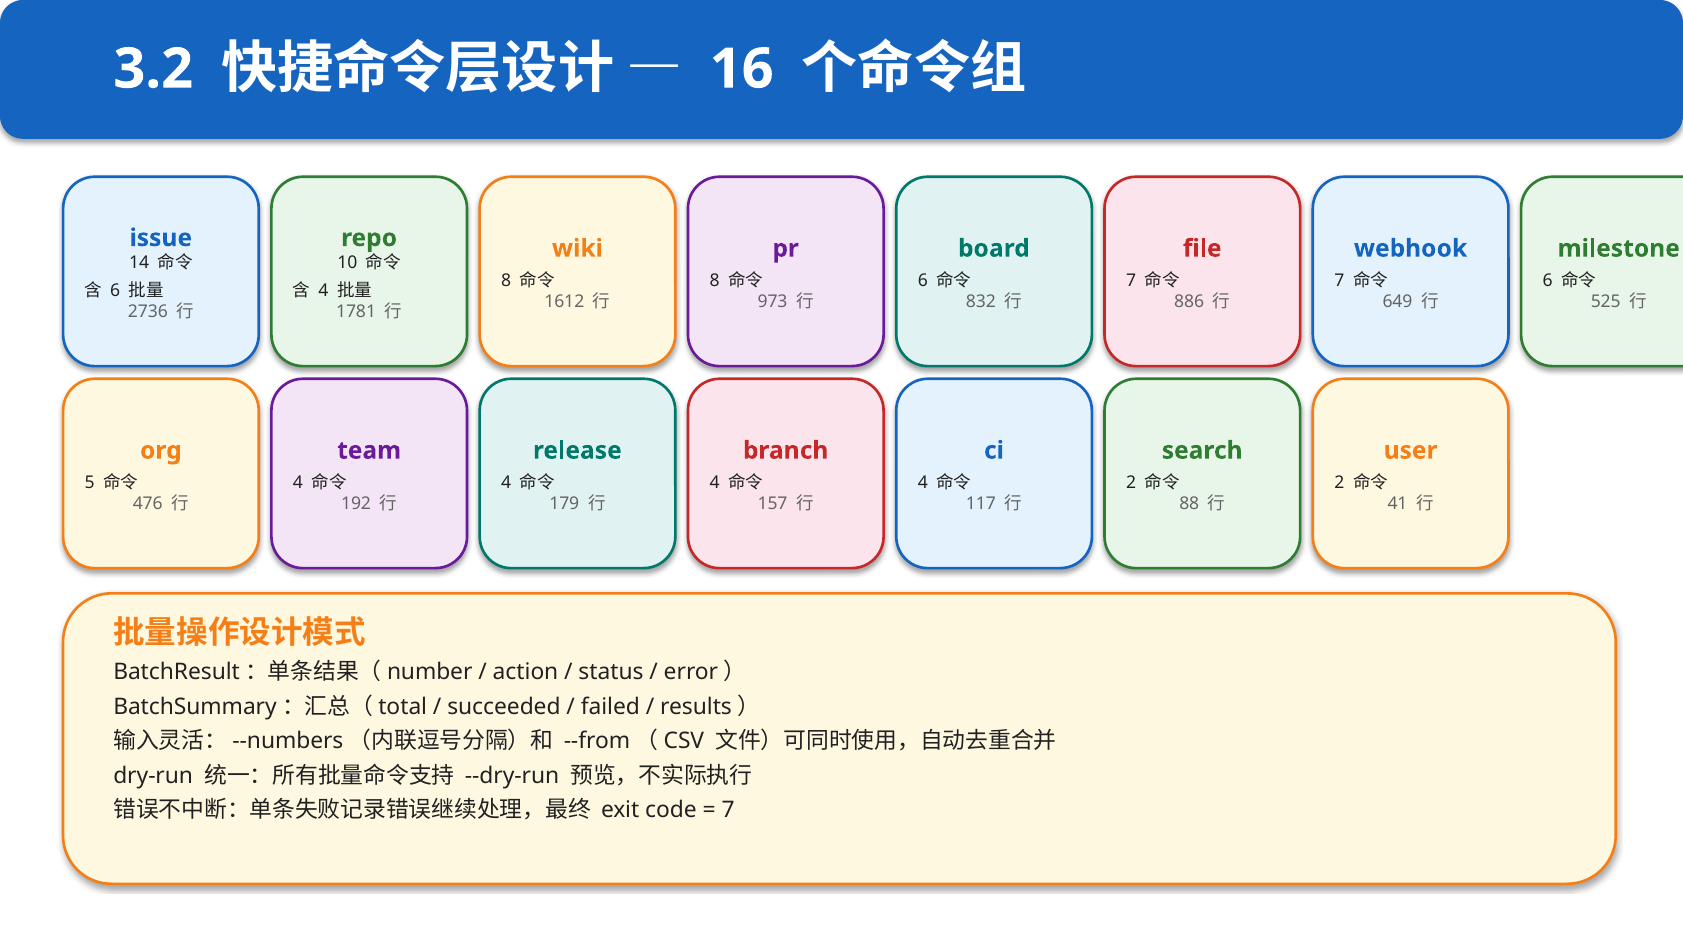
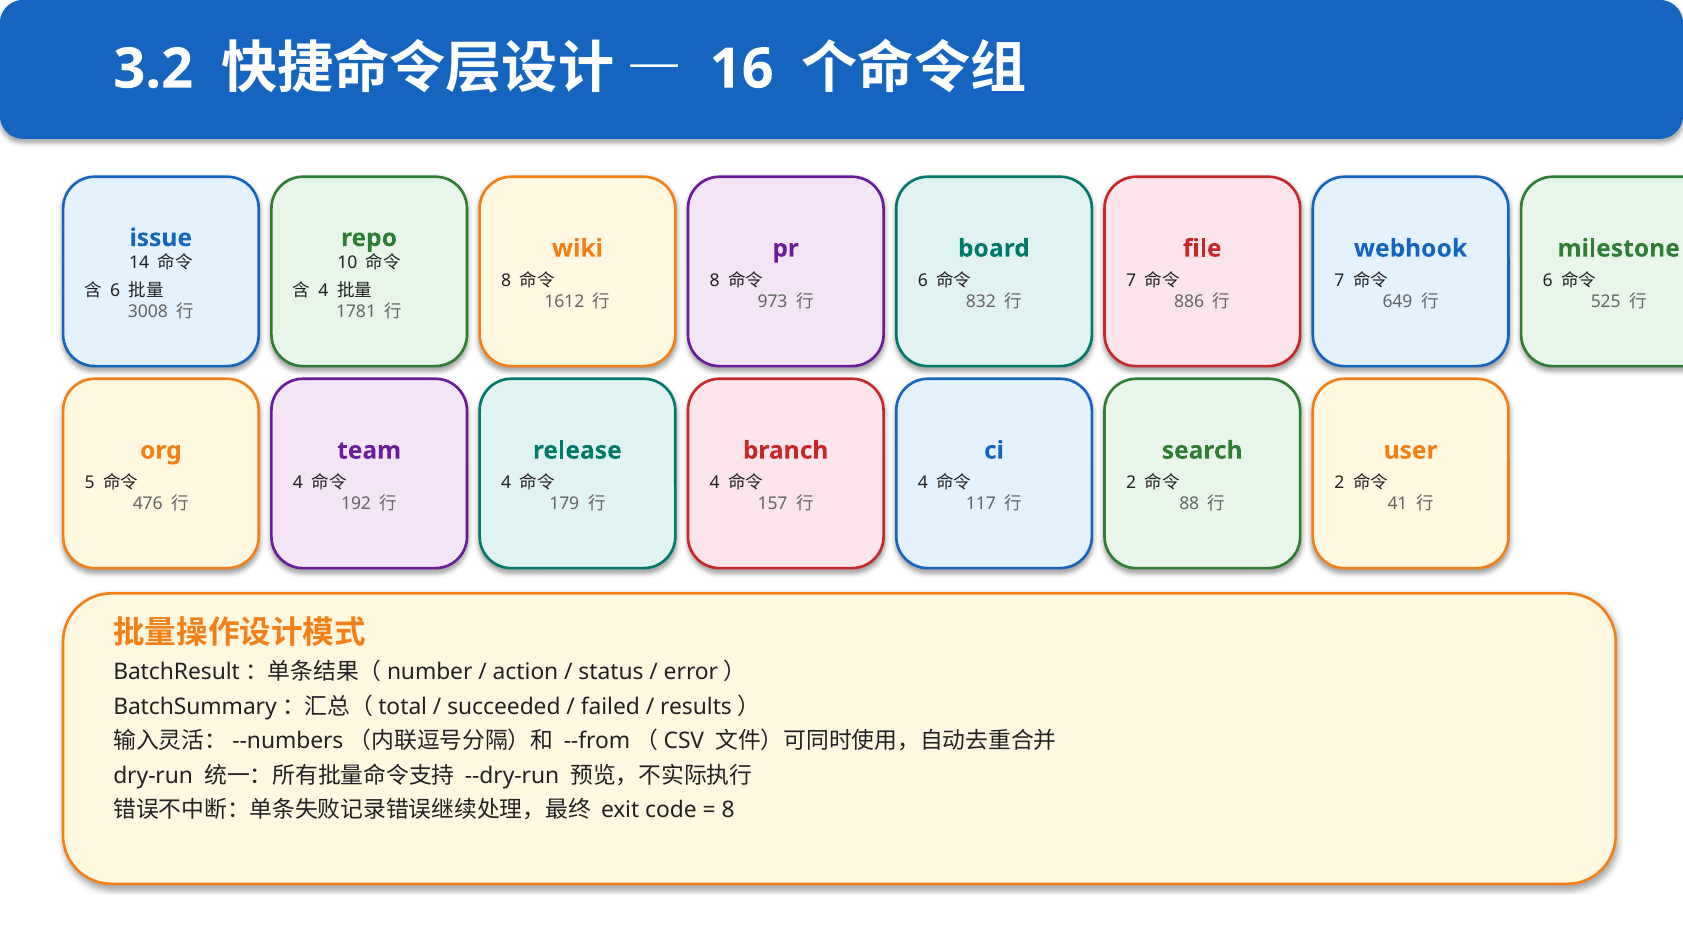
2736: 2736 -> 3008 (148, 312)
7: 7 -> 8 (728, 810)
